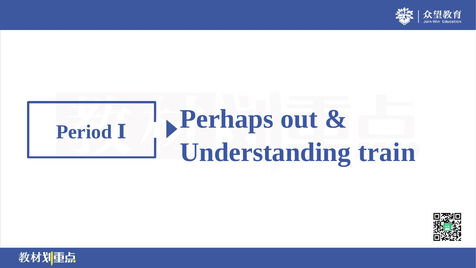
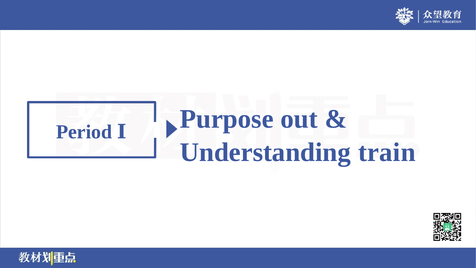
Perhaps: Perhaps -> Purpose (227, 119)
